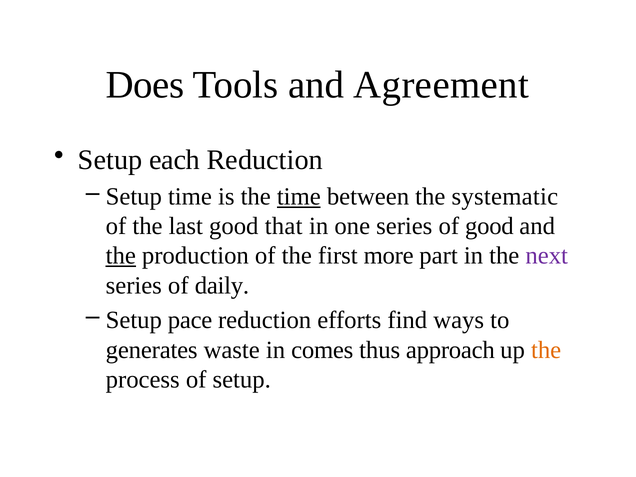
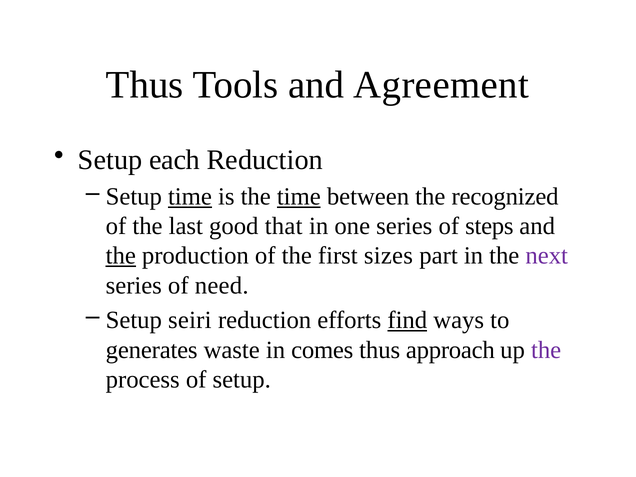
Does: Does -> Thus (145, 85)
time underline: none -> present (190, 196)
systematic: systematic -> recognized (505, 196)
of good: good -> steps (489, 226)
more: more -> sizes (388, 256)
daily: daily -> need (222, 286)
pace: pace -> seiri (190, 320)
find underline: none -> present (407, 320)
the colour: orange -> purple (546, 350)
